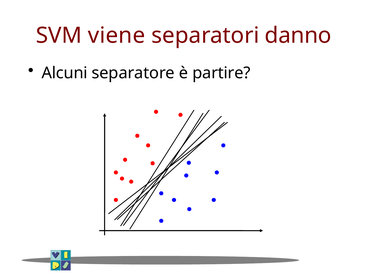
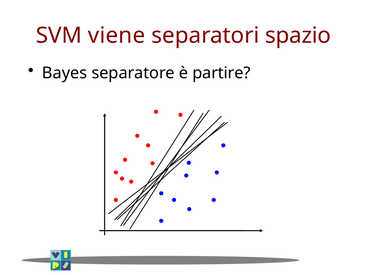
danno: danno -> spazio (298, 36)
Alcuni: Alcuni -> Bayes (65, 73)
